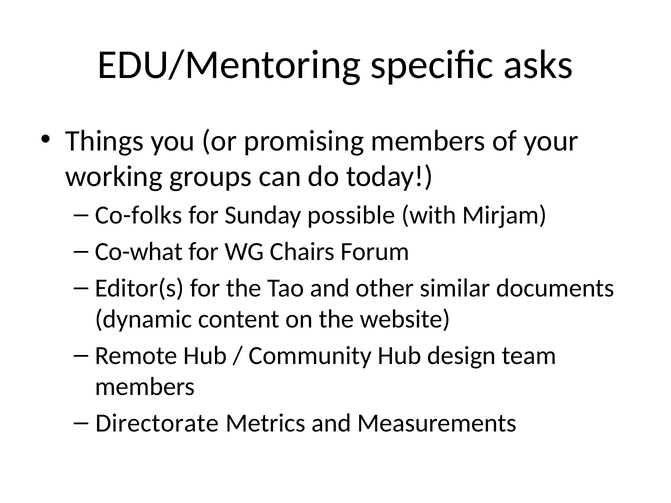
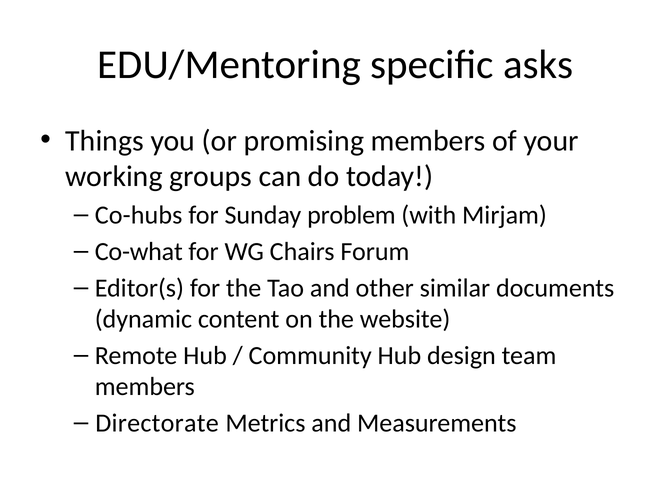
Co-folks: Co-folks -> Co-hubs (139, 215)
possible: possible -> problem (351, 215)
